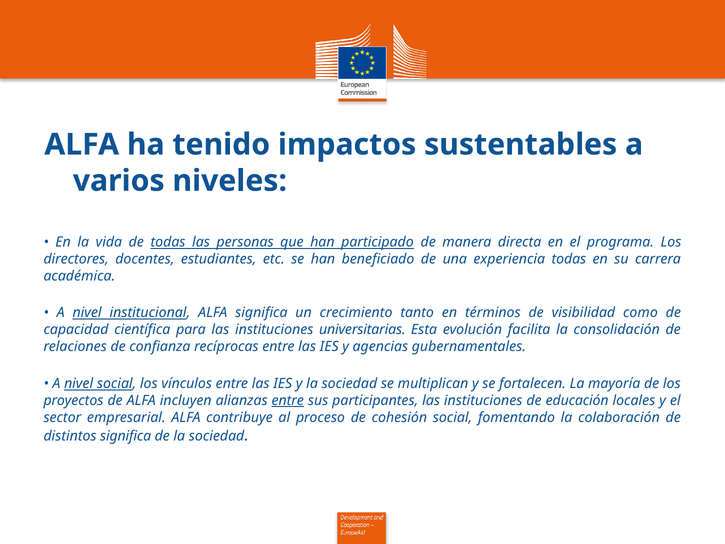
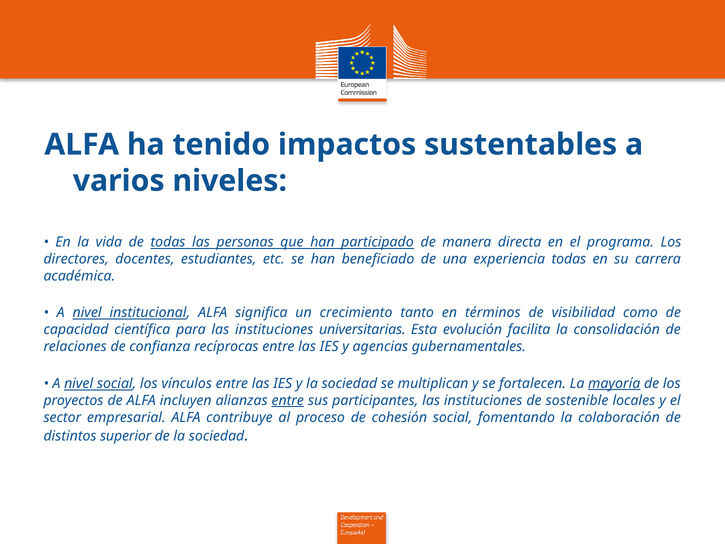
mayoría underline: none -> present (614, 383)
educación: educación -> sostenible (577, 400)
distintos significa: significa -> superior (126, 436)
